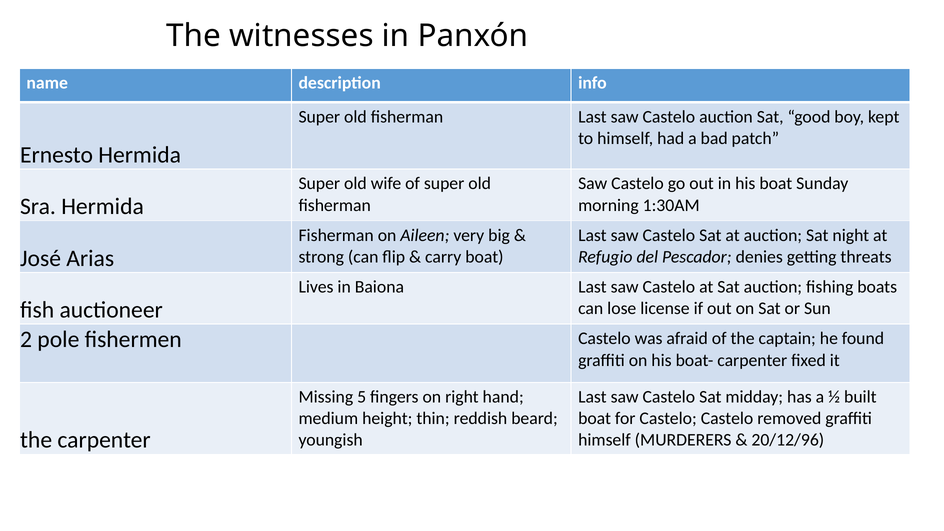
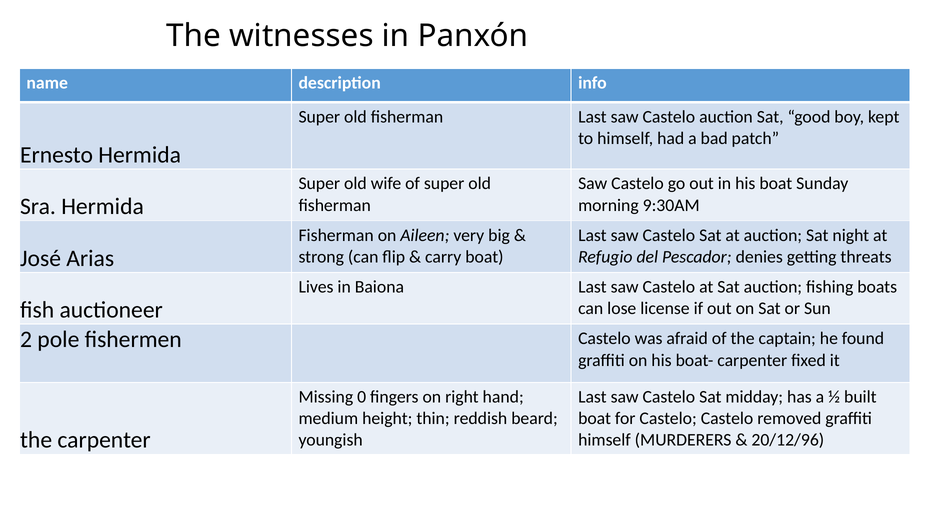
1:30AM: 1:30AM -> 9:30AM (671, 205)
5: 5 -> 0 (362, 397)
